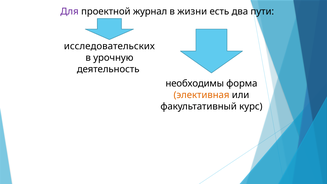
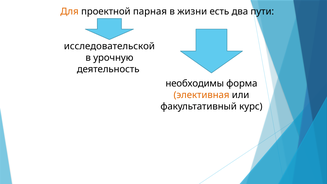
Для colour: purple -> orange (70, 11)
журнал: журнал -> парная (150, 11)
исследовательских: исследовательских -> исследовательской (109, 46)
